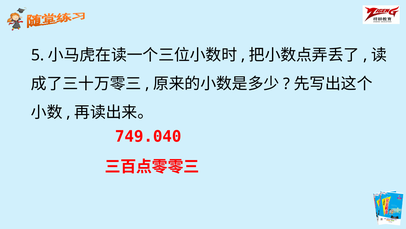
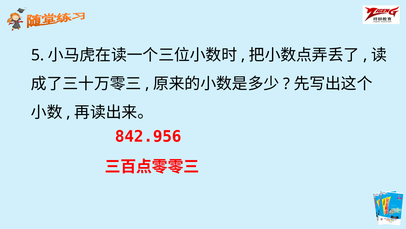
749.040: 749.040 -> 842.956 (148, 136)
